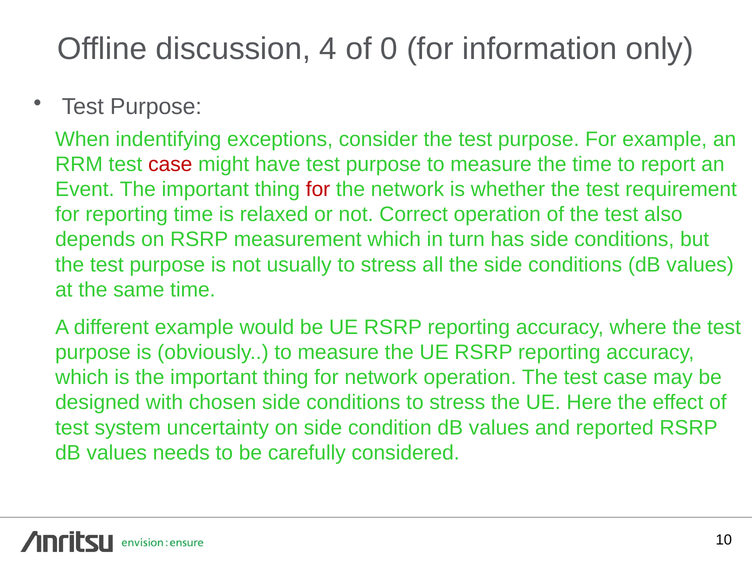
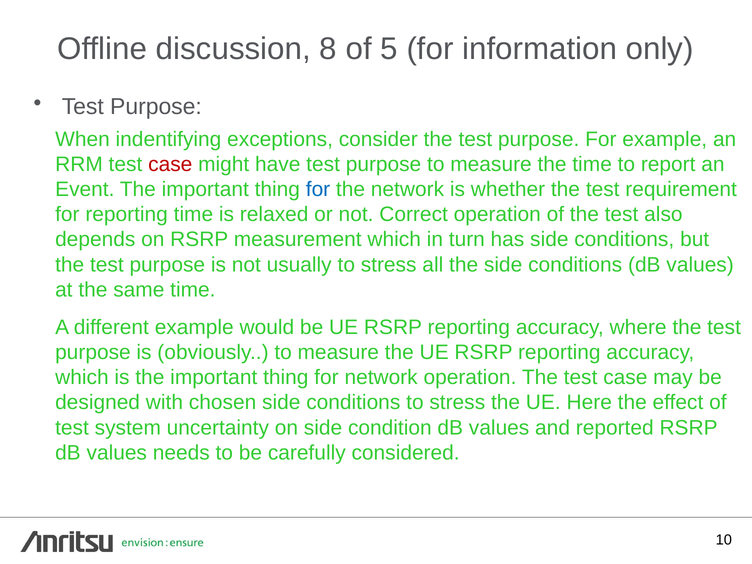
4: 4 -> 8 (328, 49)
0: 0 -> 5 (389, 49)
for colour: red -> blue (318, 189)
